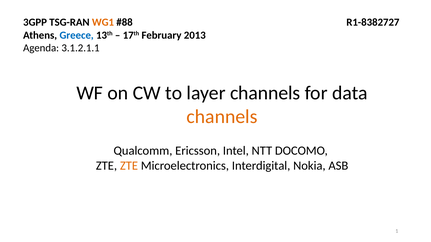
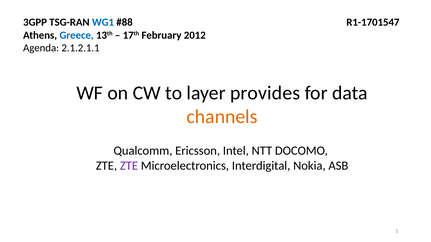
WG1 colour: orange -> blue (103, 22)
R1-8382727: R1-8382727 -> R1-1701547 (373, 22)
2013: 2013 -> 2012 (195, 35)
3.1.2.1.1: 3.1.2.1.1 -> 2.1.2.1.1 (81, 48)
layer channels: channels -> provides (265, 93)
ZTE colour: orange -> purple (129, 166)
